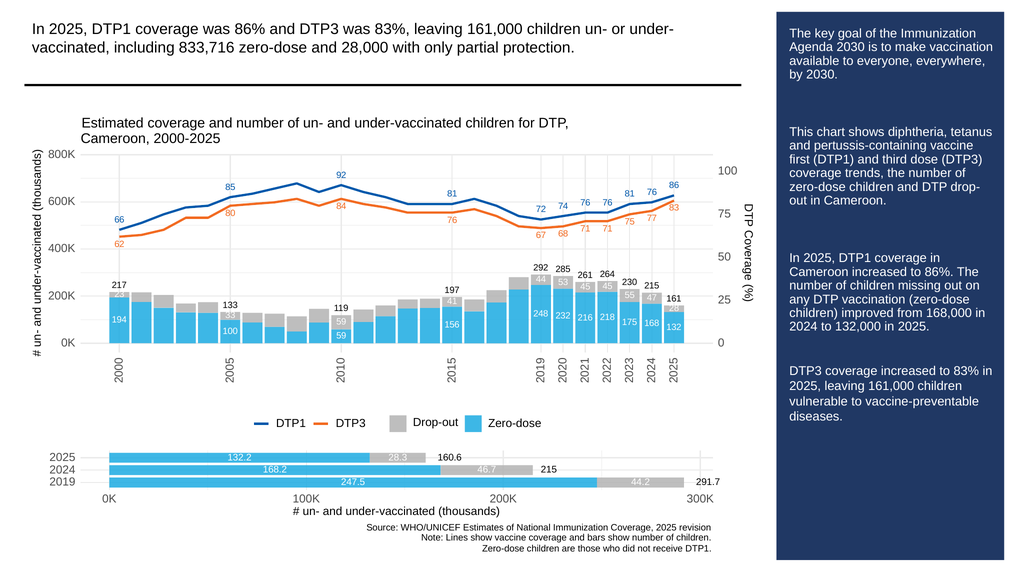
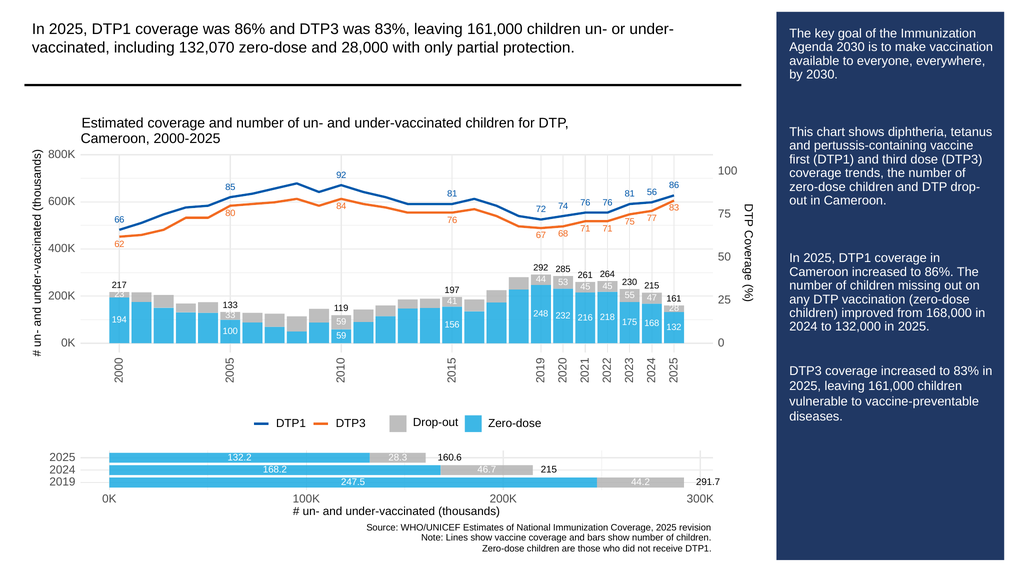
833,716: 833,716 -> 132,070 (207, 48)
81 76: 76 -> 56 (652, 192)
